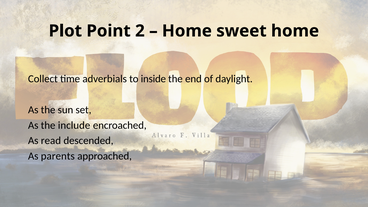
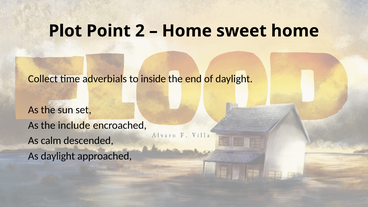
read: read -> calm (51, 141)
As parents: parents -> daylight (58, 156)
